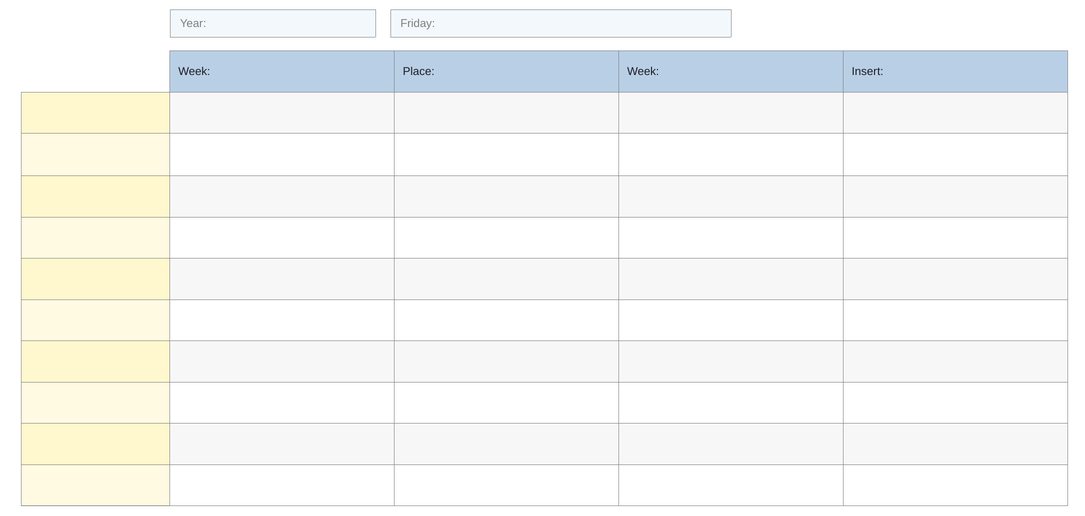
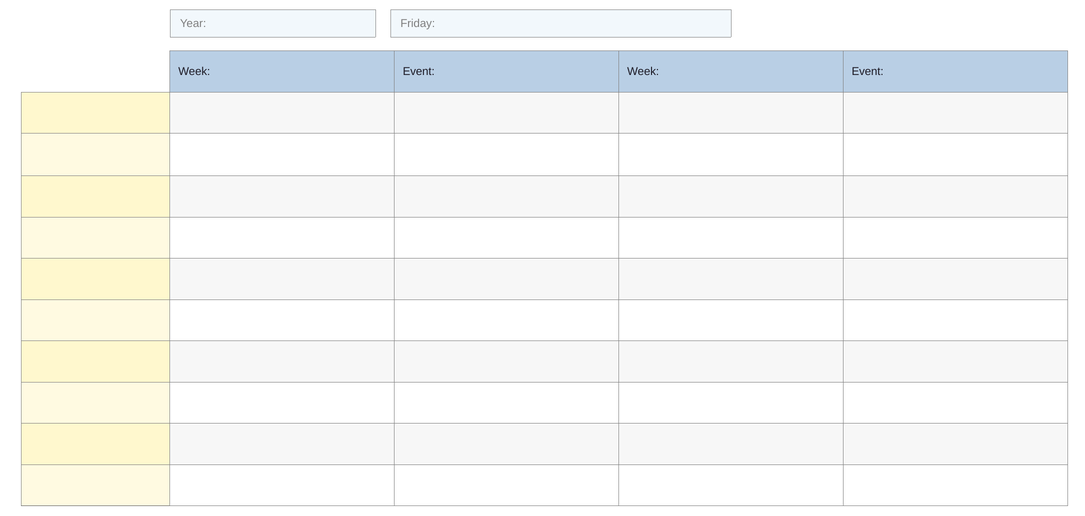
Place: Place -> Event (419, 72)
Insert: Insert -> Event (868, 72)
